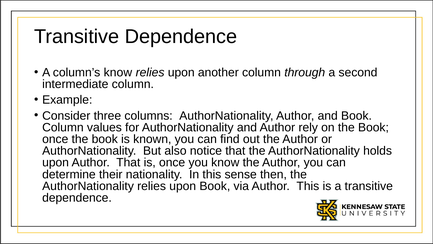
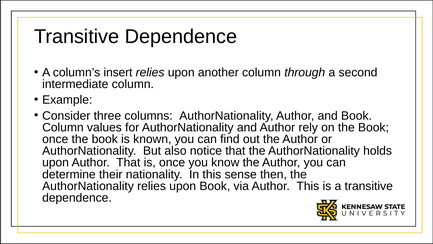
column’s know: know -> insert (118, 72)
